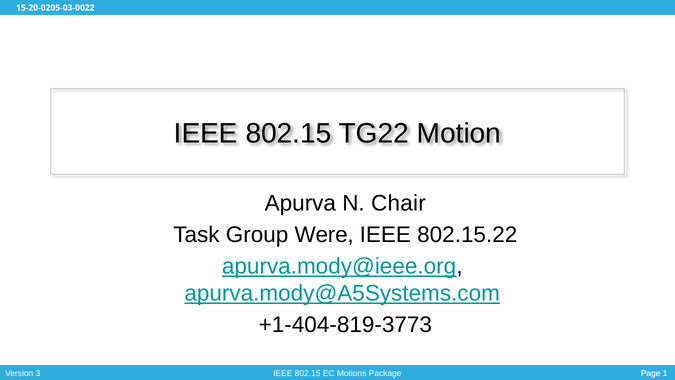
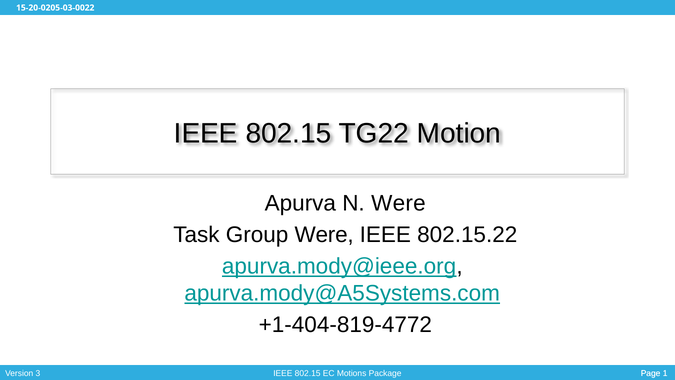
N Chair: Chair -> Were (398, 203)
+1-404-819-3773: +1-404-819-3773 -> +1-404-819-4772 (345, 325)
